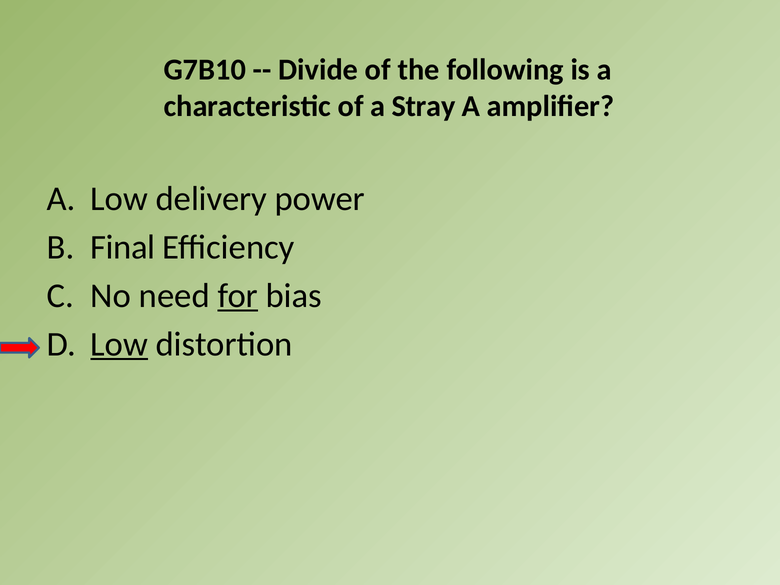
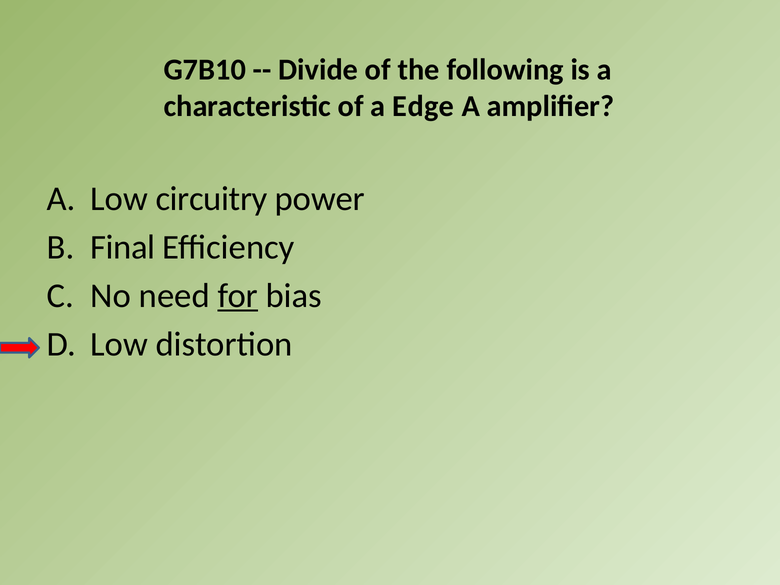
Stray: Stray -> Edge (423, 106)
delivery: delivery -> circuitry (212, 199)
Low underline: present -> none (119, 344)
